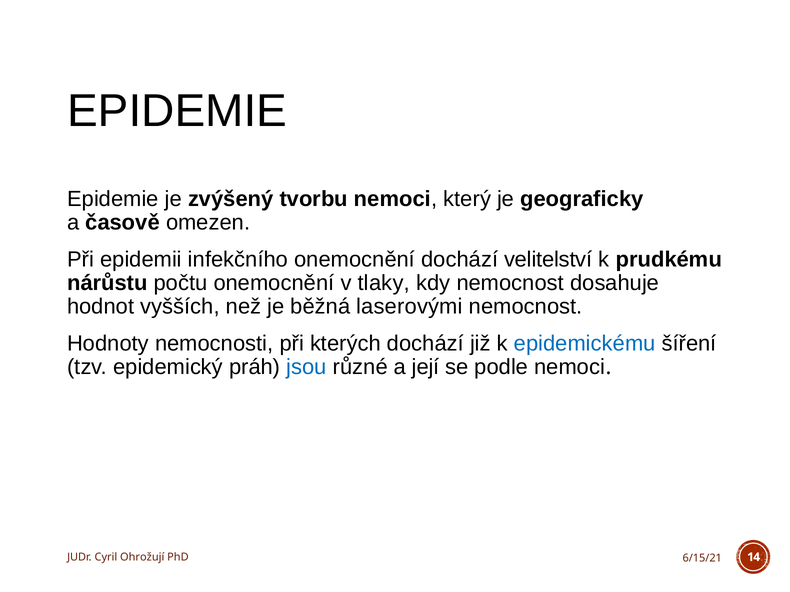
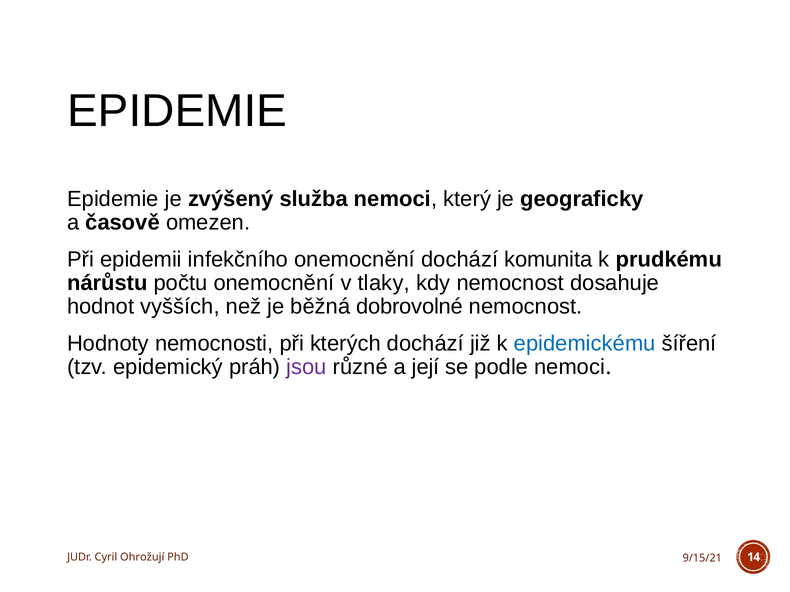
tvorbu: tvorbu -> služba (314, 199)
velitelství: velitelství -> komunita (548, 260)
laserovými: laserovými -> dobrovolné (410, 307)
jsou colour: blue -> purple (307, 367)
6/15/21: 6/15/21 -> 9/15/21 (702, 558)
